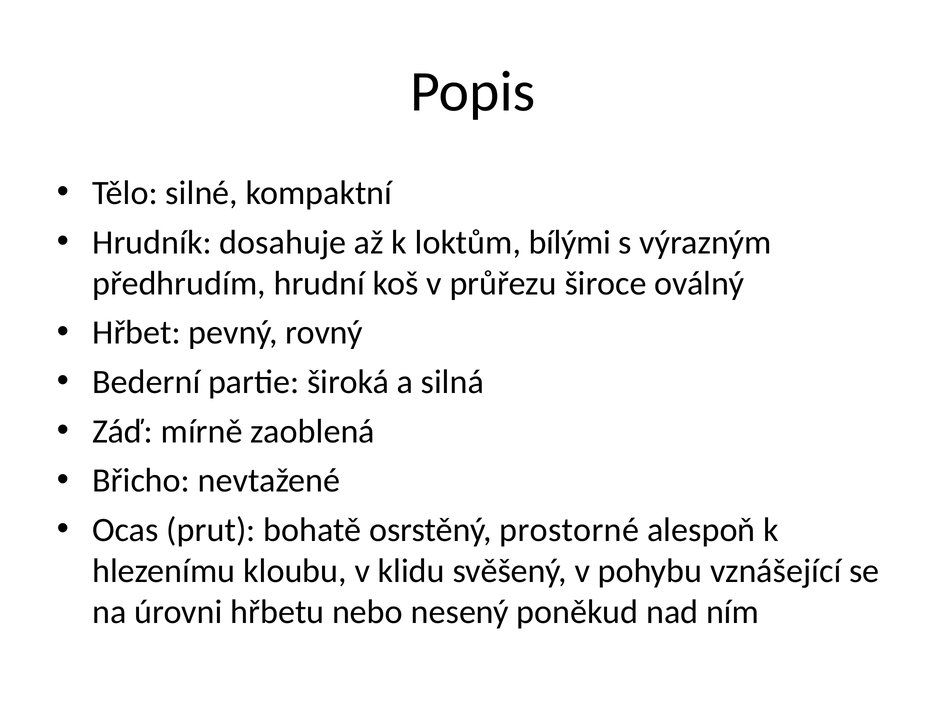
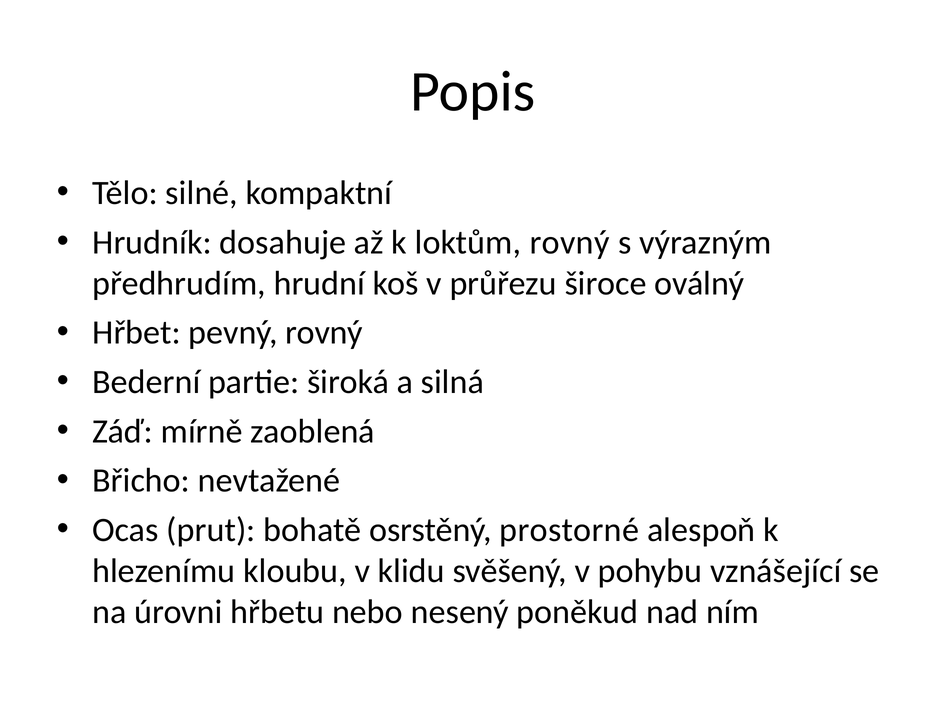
loktům bílými: bílými -> rovný (570, 243)
